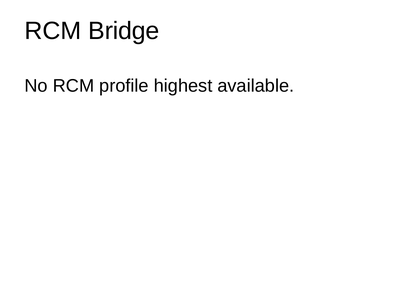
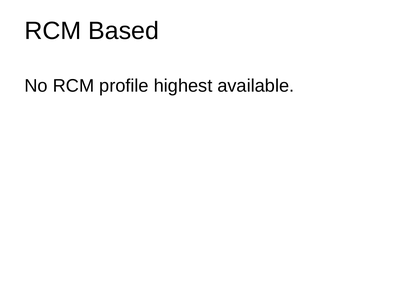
Bridge: Bridge -> Based (124, 31)
